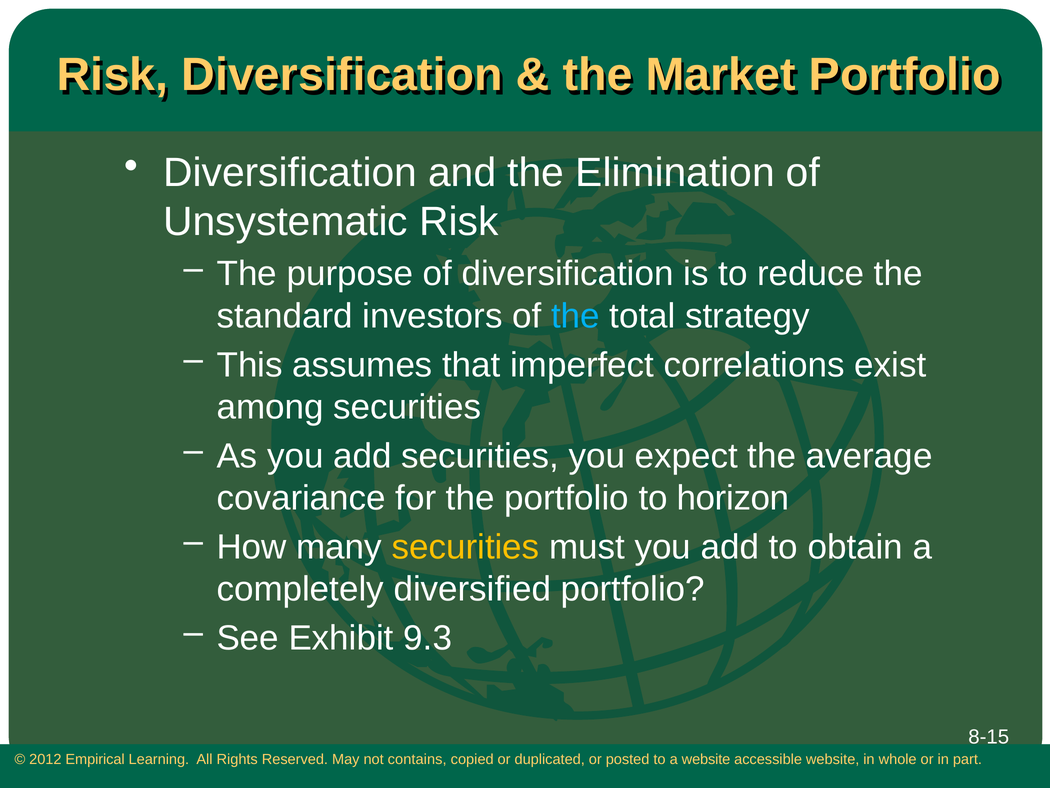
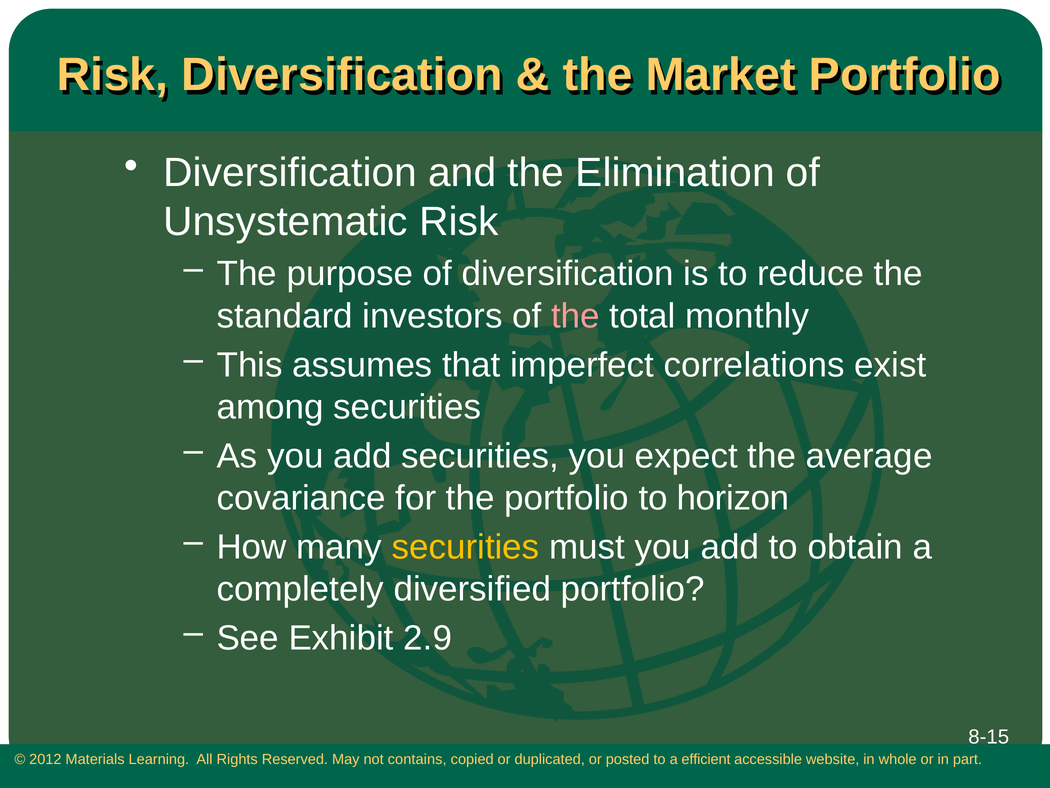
the colour: light blue -> pink (575, 316)
strategy: strategy -> monthly (747, 316)
9.3: 9.3 -> 2.9 (428, 638)
Empirical: Empirical -> Materials (95, 759)
a website: website -> efficient (706, 759)
